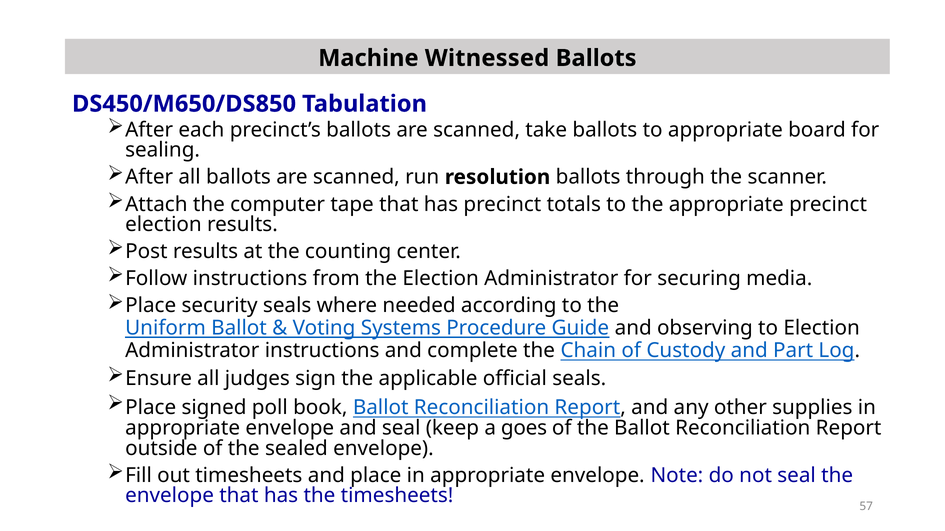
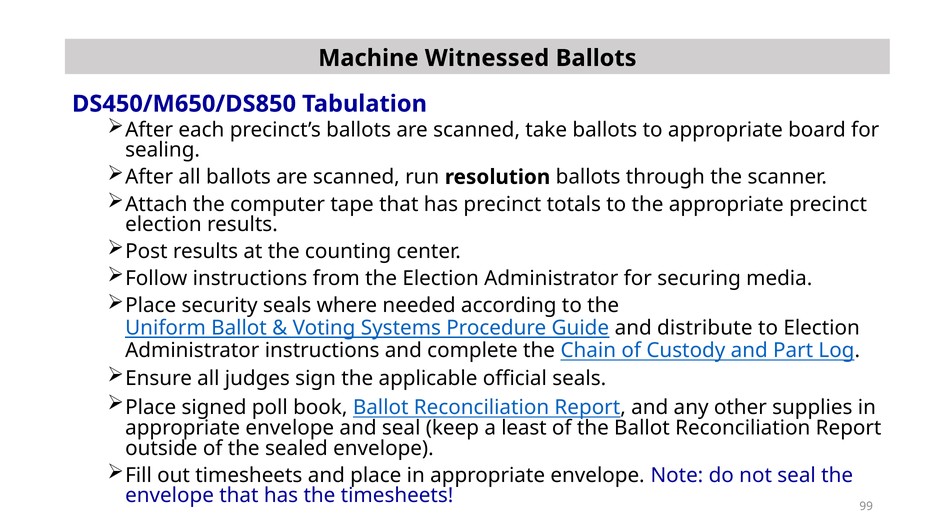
observing: observing -> distribute (705, 328)
goes: goes -> least (524, 429)
57: 57 -> 99 (866, 507)
